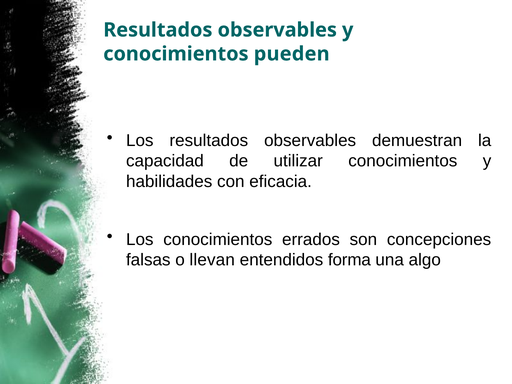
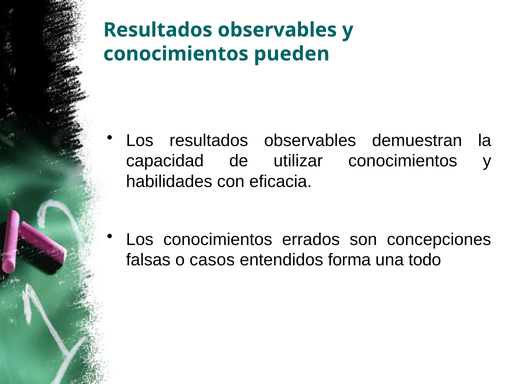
llevan: llevan -> casos (212, 260)
algo: algo -> todo (425, 260)
